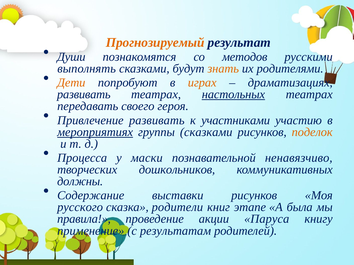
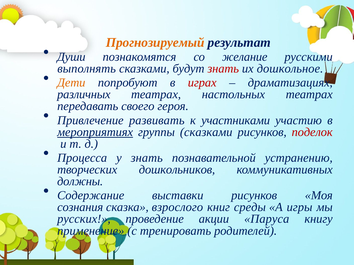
методов: методов -> желание (245, 57)
знать colour: orange -> red (223, 69)
родителями: родителями -> дошкольное (290, 69)
играх colour: orange -> red (202, 83)
развивать: развивать -> различных (84, 95)
настольных underline: present -> none (233, 95)
поделок colour: orange -> red (312, 132)
у маски: маски -> знать (147, 158)
ненавязчиво: ненавязчиво -> устранению (299, 158)
русского: русского -> сознания (80, 208)
родители: родители -> взрослого (177, 208)
этапе: этапе -> среды (250, 208)
была: была -> игры (300, 208)
правила: правила -> русских (84, 219)
результатам: результатам -> тренировать (176, 231)
